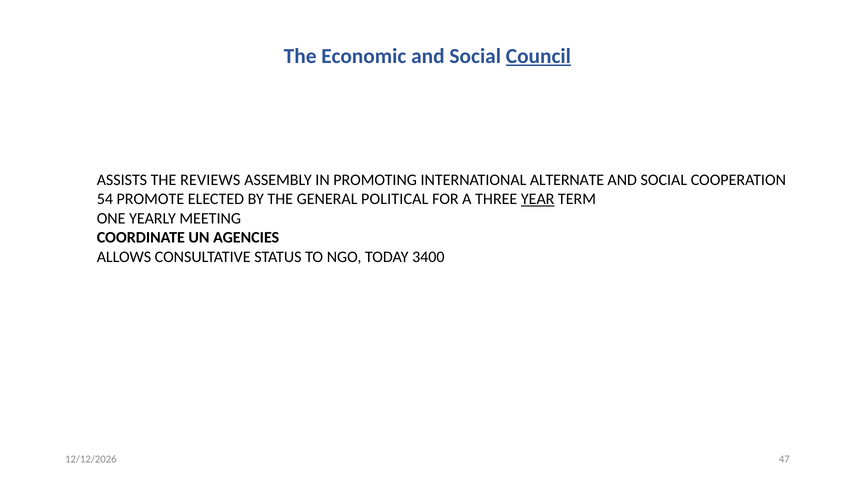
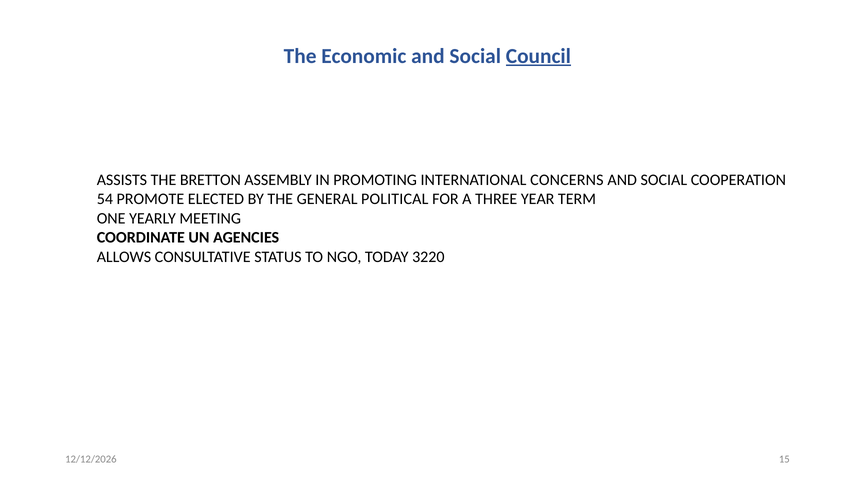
REVIEWS: REVIEWS -> BRETTON (210, 180)
ALTERNATE: ALTERNATE -> CONCERNS (567, 180)
YEAR underline: present -> none (538, 199)
3400: 3400 -> 3220 (428, 257)
47: 47 -> 15 (784, 459)
